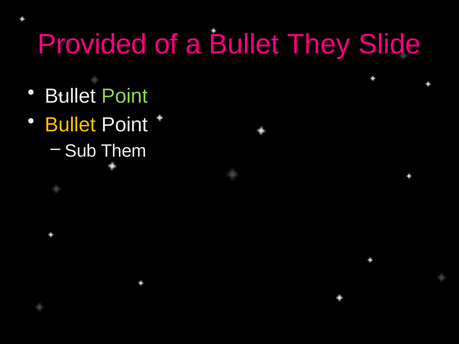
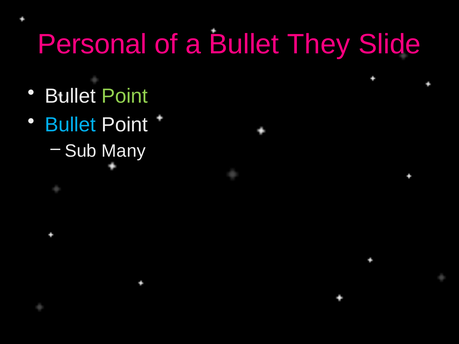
Provided: Provided -> Personal (92, 44)
Bullet colour: yellow -> light blue (70, 125)
Them: Them -> Many (124, 151)
